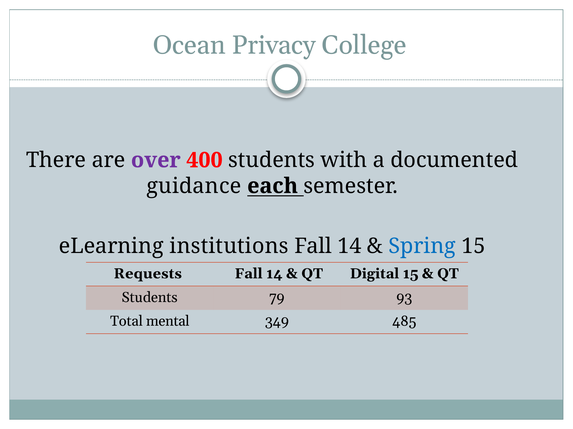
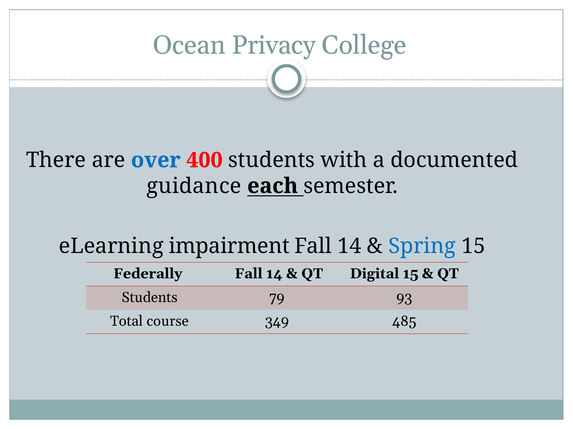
over colour: purple -> blue (156, 160)
institutions: institutions -> impairment (229, 247)
Requests: Requests -> Federally (148, 274)
mental: mental -> course (168, 322)
